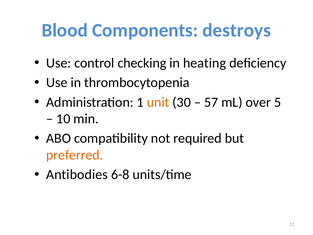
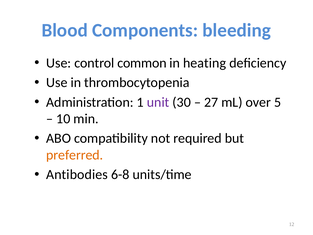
destroys: destroys -> bleeding (237, 30)
checking: checking -> common (142, 63)
unit colour: orange -> purple (158, 102)
57: 57 -> 27 (211, 102)
